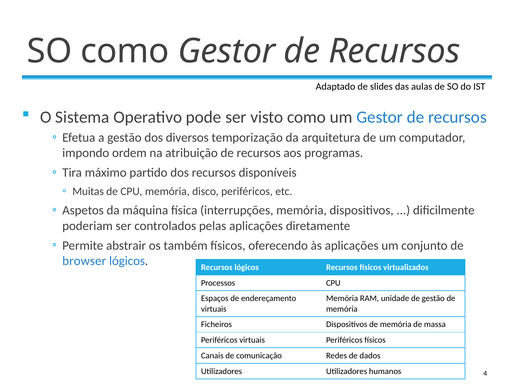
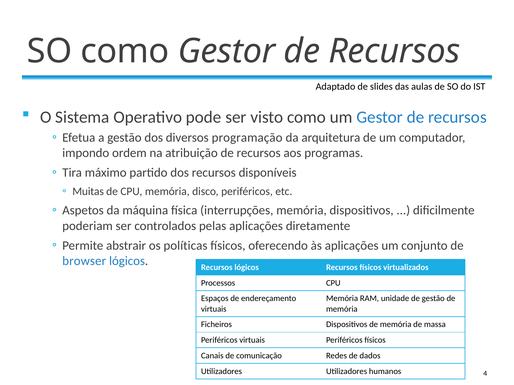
temporização: temporização -> programação (247, 138)
também: também -> políticas (186, 246)
